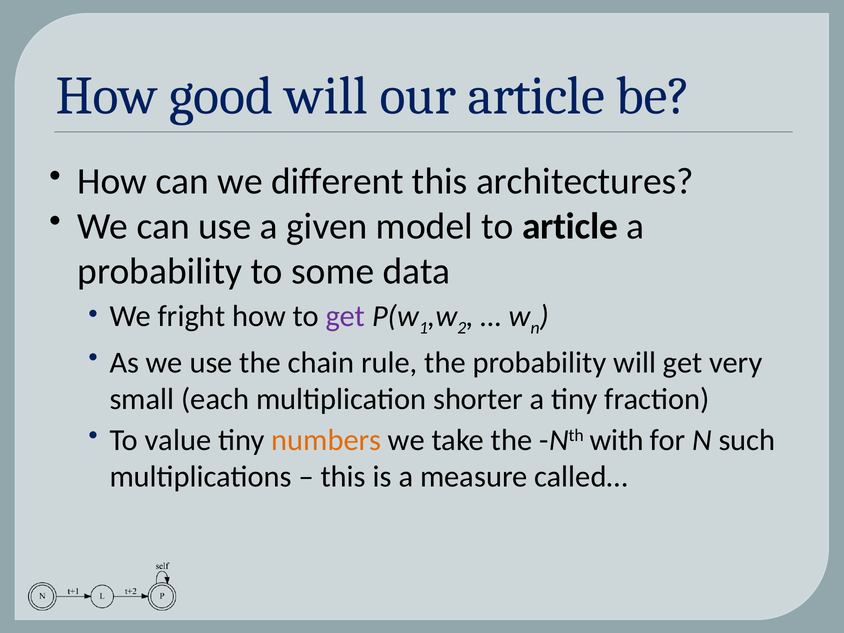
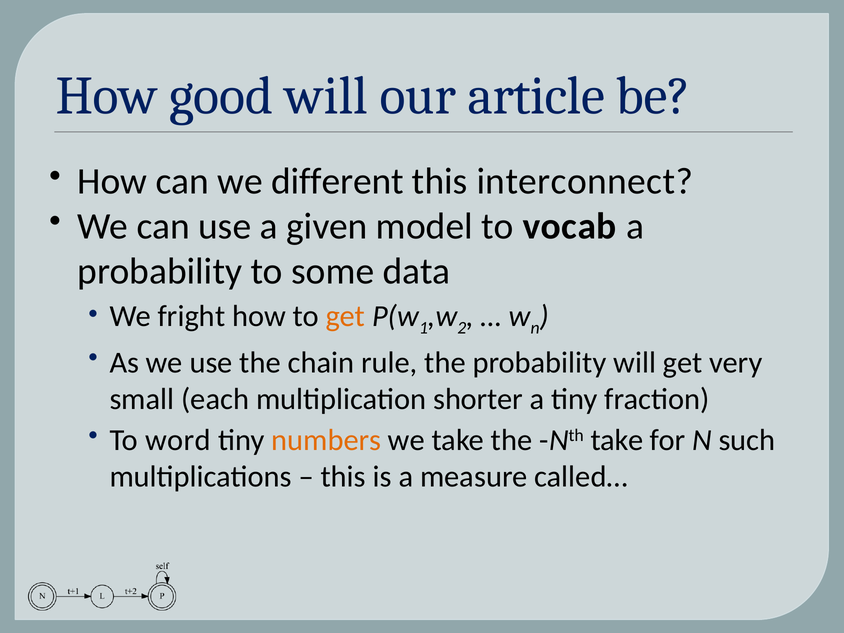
architectures: architectures -> interconnect (585, 181)
to article: article -> vocab (570, 226)
get colour: purple -> orange (345, 316)
value: value -> word (178, 440)
Nth with: with -> take (617, 440)
